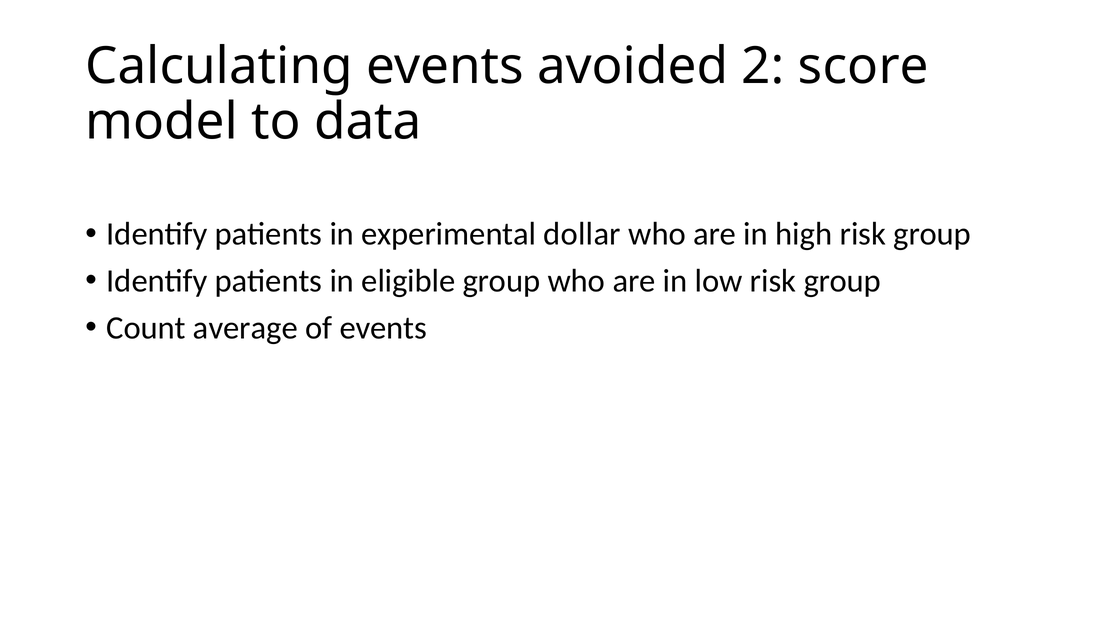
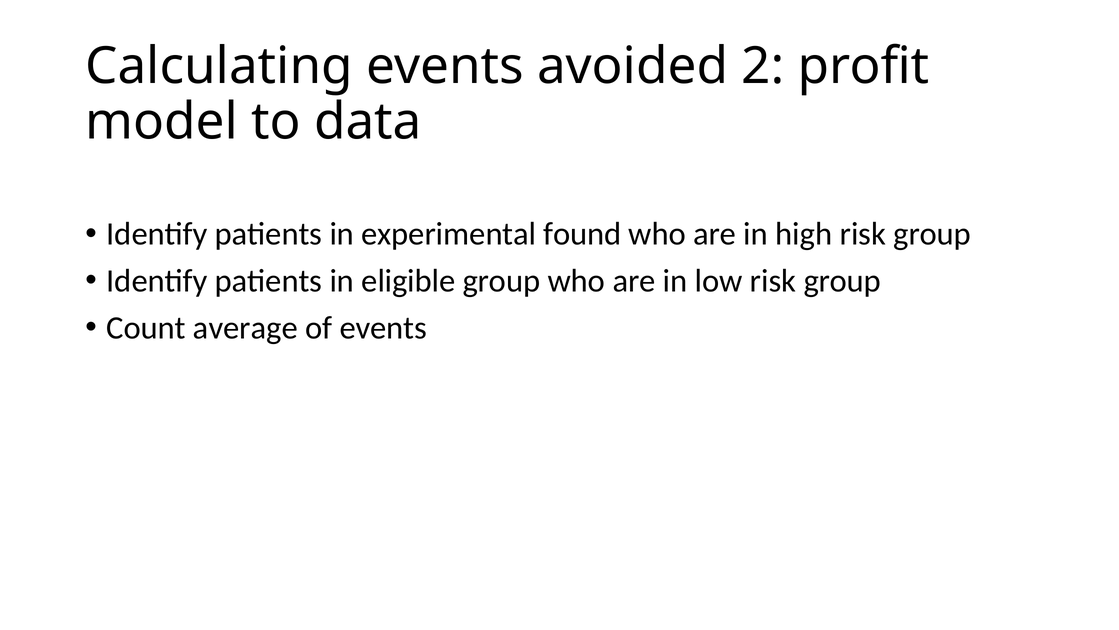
score: score -> profit (864, 66)
dollar: dollar -> found (582, 234)
